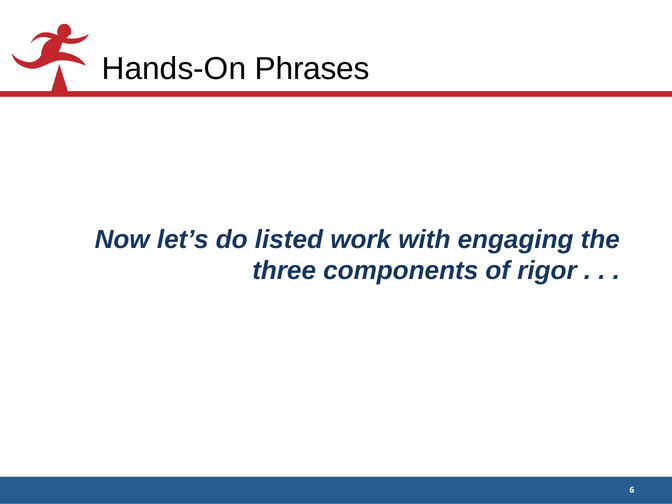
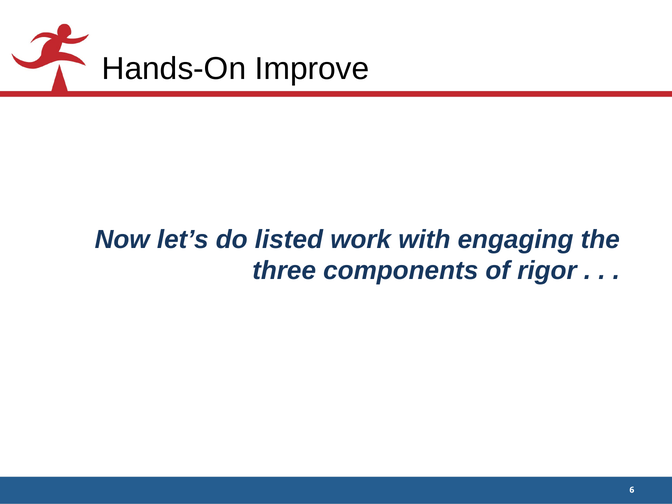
Phrases: Phrases -> Improve (312, 69)
